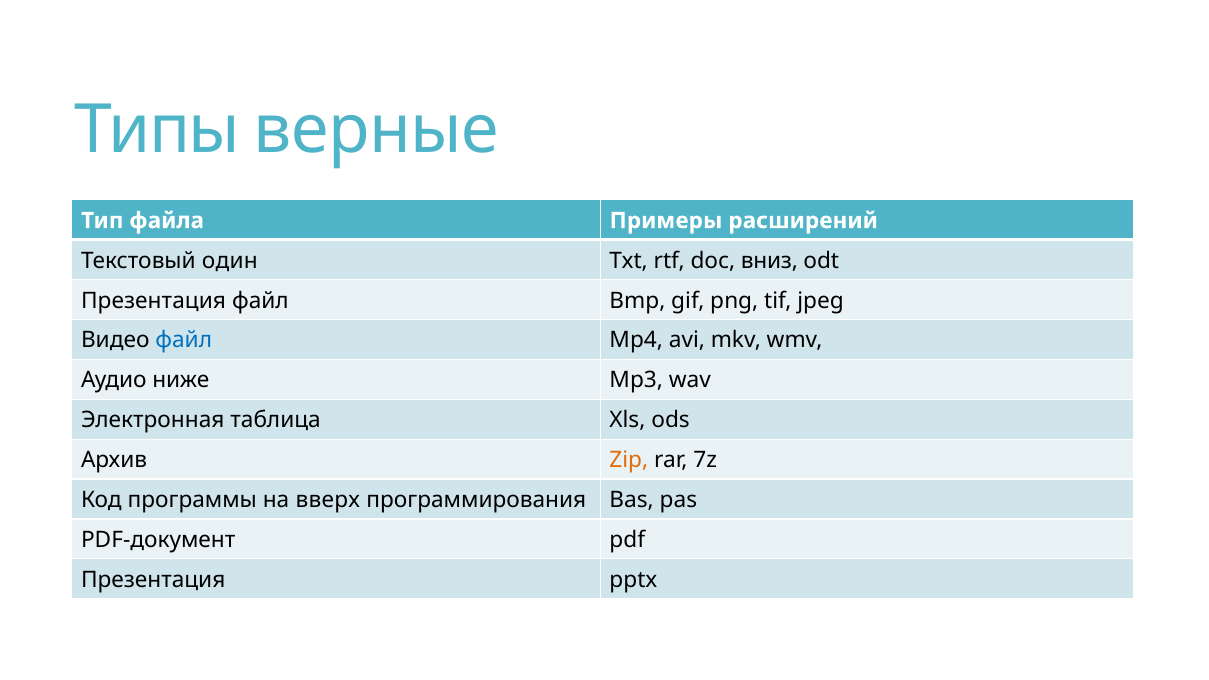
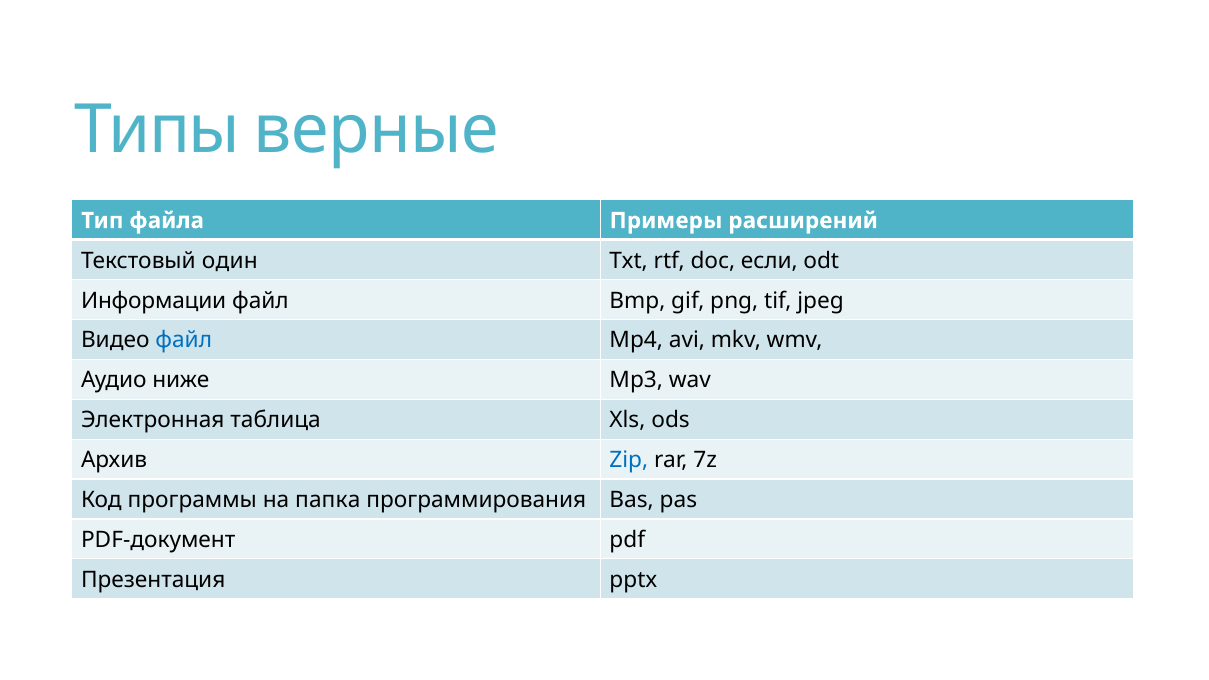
вниз: вниз -> если (769, 261)
Презентация: Презентация -> Информации (154, 301)
Zip colour: orange -> blue (629, 460)
вверх: вверх -> папка (328, 500)
